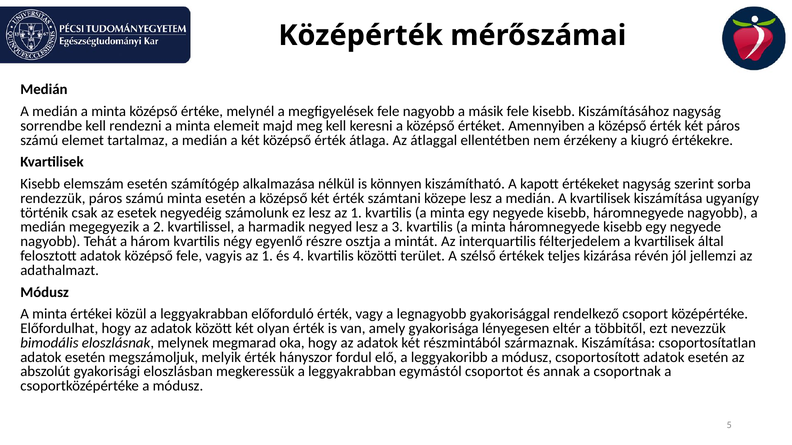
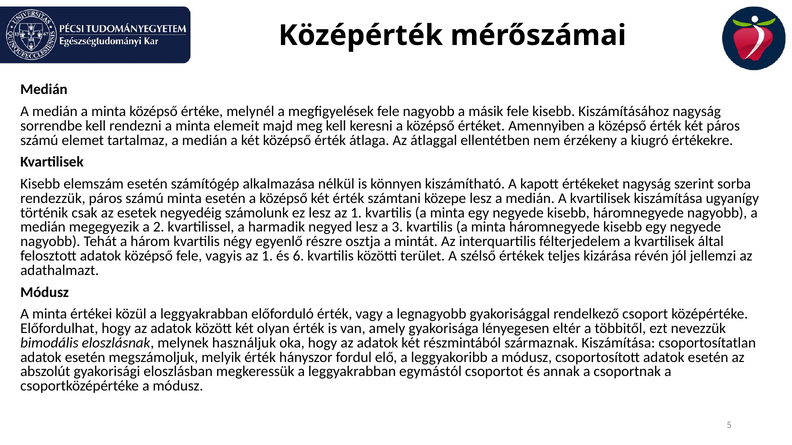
4: 4 -> 6 (298, 256)
megmarad: megmarad -> használjuk (244, 343)
